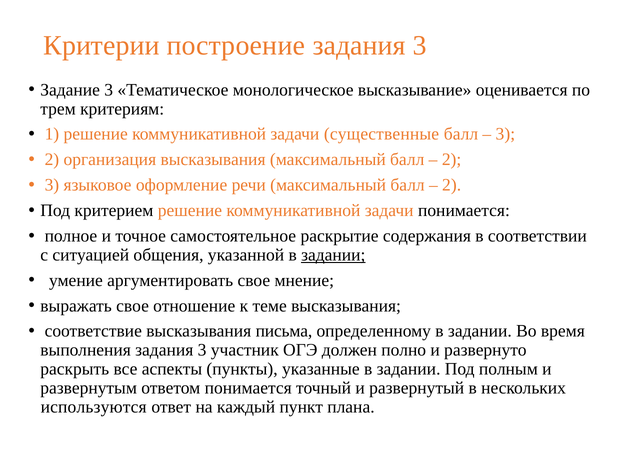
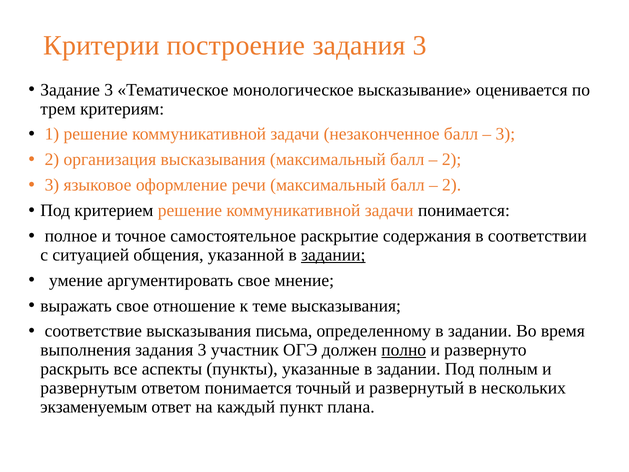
существенные: существенные -> незаконченное (382, 134)
полно underline: none -> present (404, 350)
используются: используются -> экзаменуемым (94, 407)
